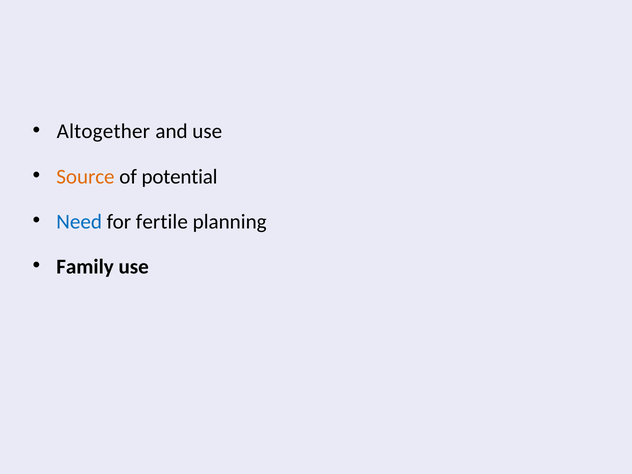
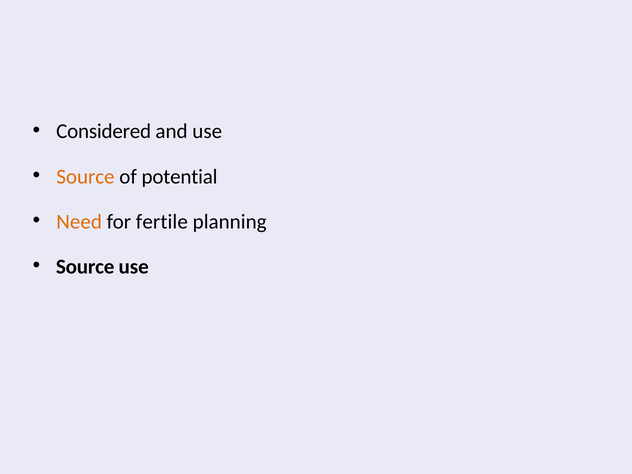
Altogether: Altogether -> Considered (104, 131)
Need colour: blue -> orange (79, 222)
Family: Family -> Source (85, 267)
